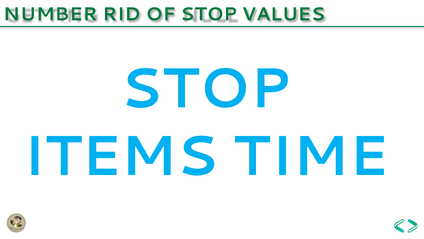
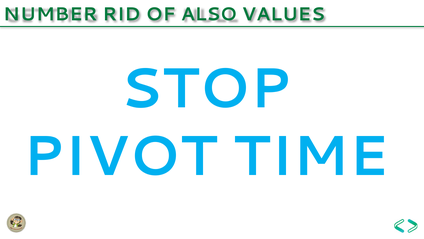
OF STOP: STOP -> ALSO (209, 14)
ITEMS: ITEMS -> PIVOT (120, 156)
